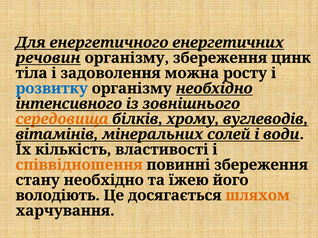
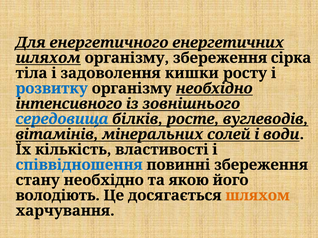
речовин: речовин -> шляхом (48, 58)
цинк: цинк -> сірка (291, 58)
можна: можна -> кишки (192, 73)
середовища colour: orange -> blue (62, 119)
хрому: хрому -> росте (193, 119)
співвідношення colour: orange -> blue (79, 165)
їжею: їжею -> якою (189, 181)
